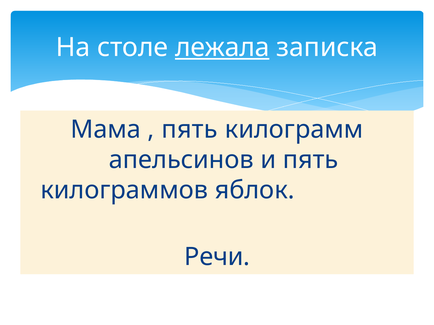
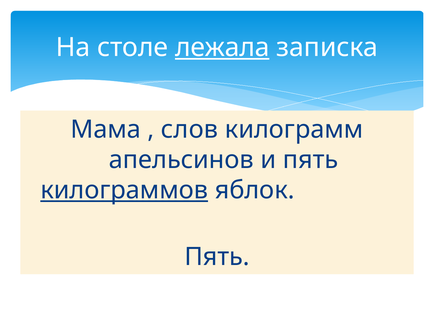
пять: пять -> слов (190, 130)
килограммов underline: none -> present (124, 191)
Речи: Речи -> Пять (217, 257)
